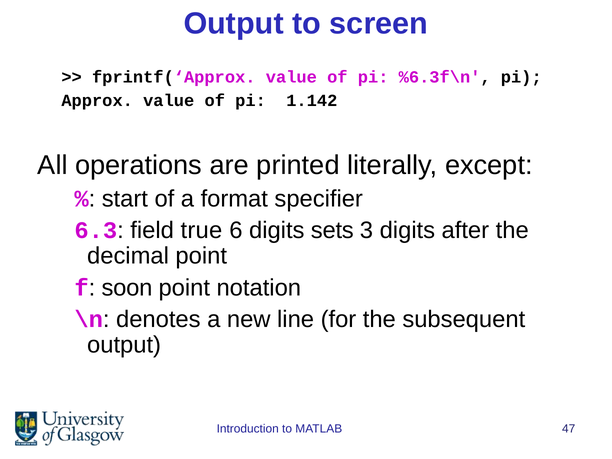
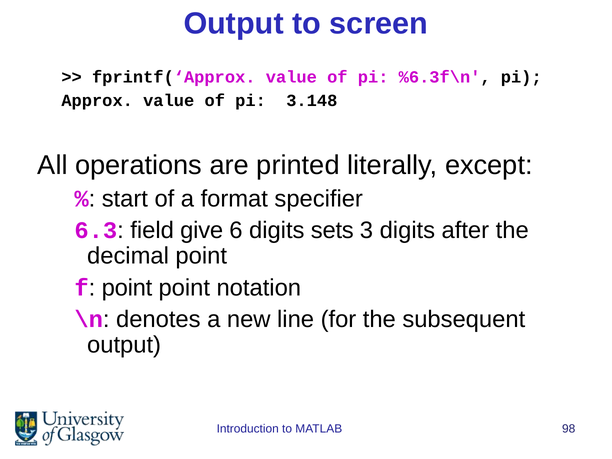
1.142: 1.142 -> 3.148 (312, 101)
true: true -> give (202, 230)
soon: soon -> point (127, 288)
47: 47 -> 98 (569, 429)
